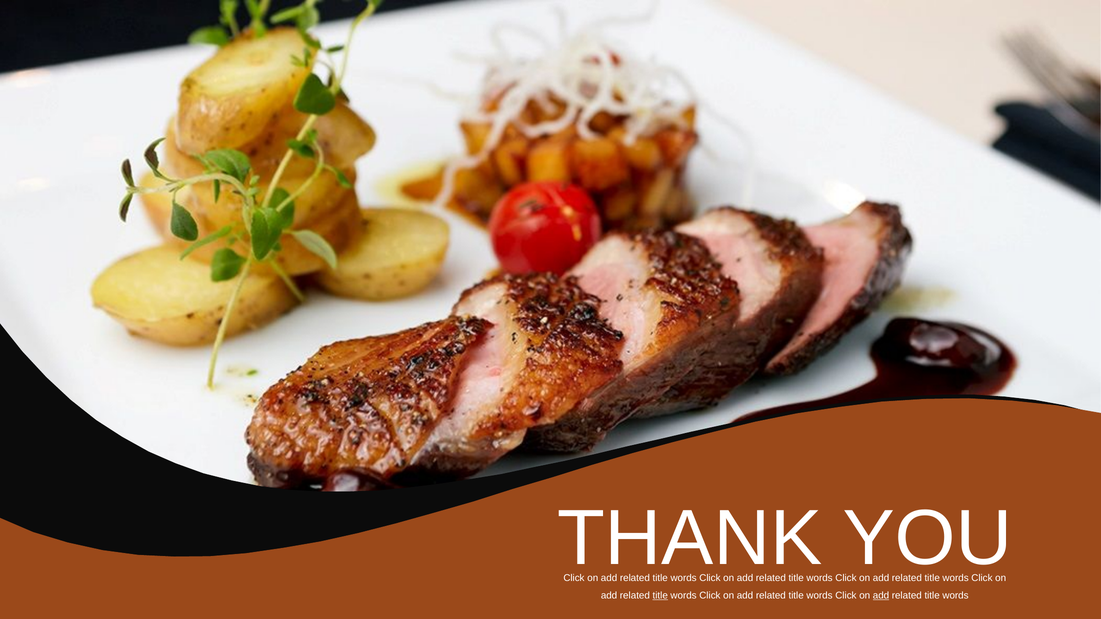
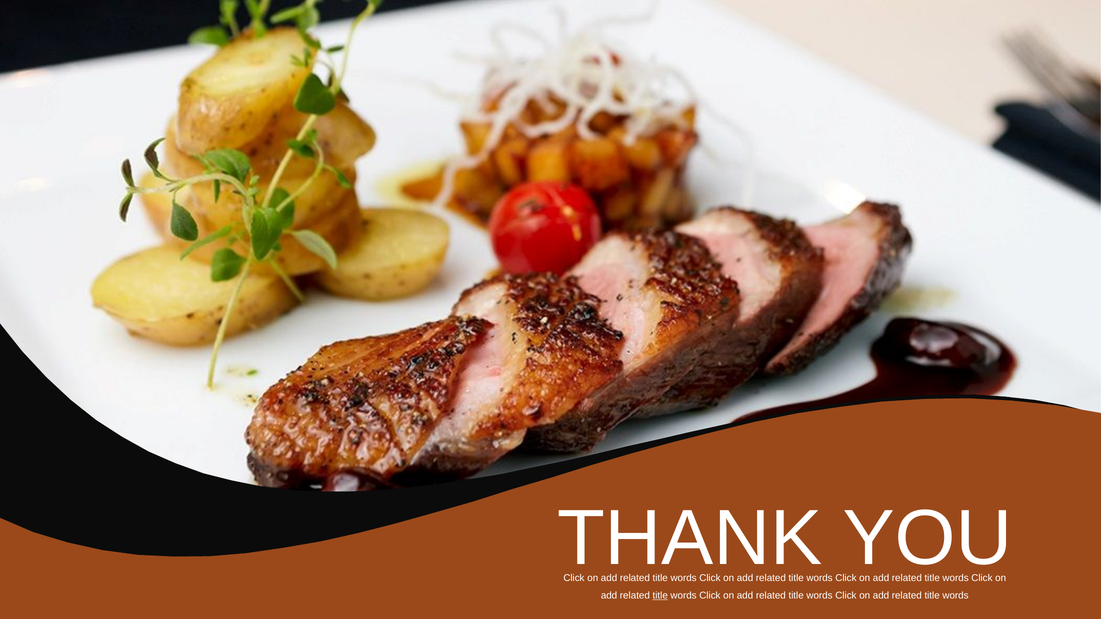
add underline: present -> none (881, 596)
